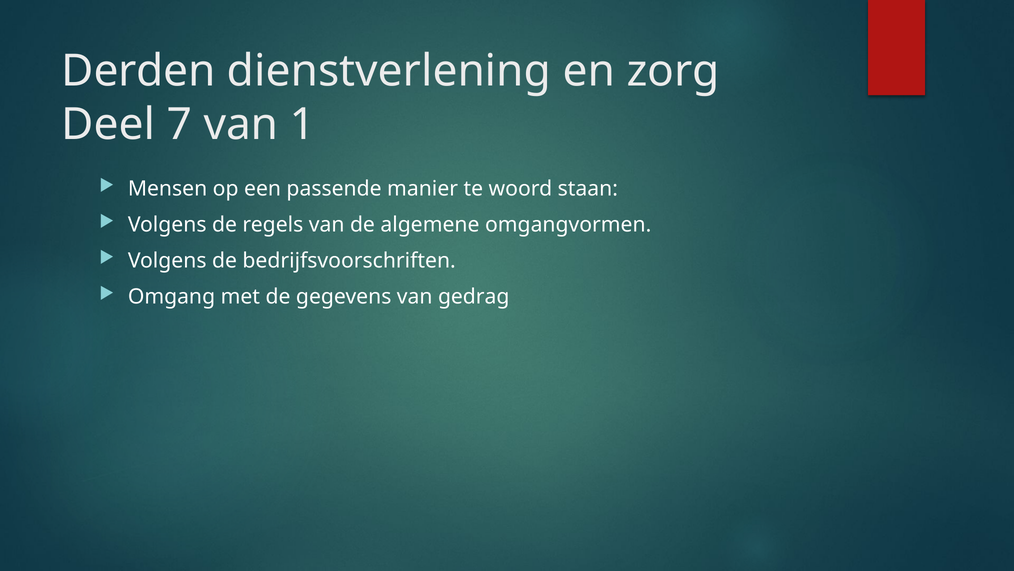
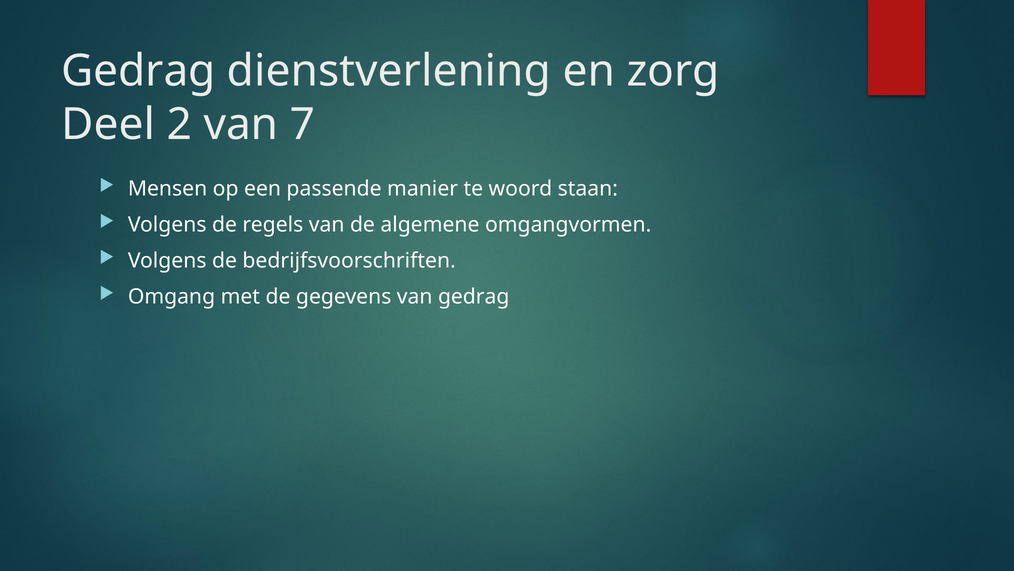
Derden: Derden -> Gedrag (138, 71)
7: 7 -> 2 (179, 124)
1: 1 -> 7 (303, 124)
